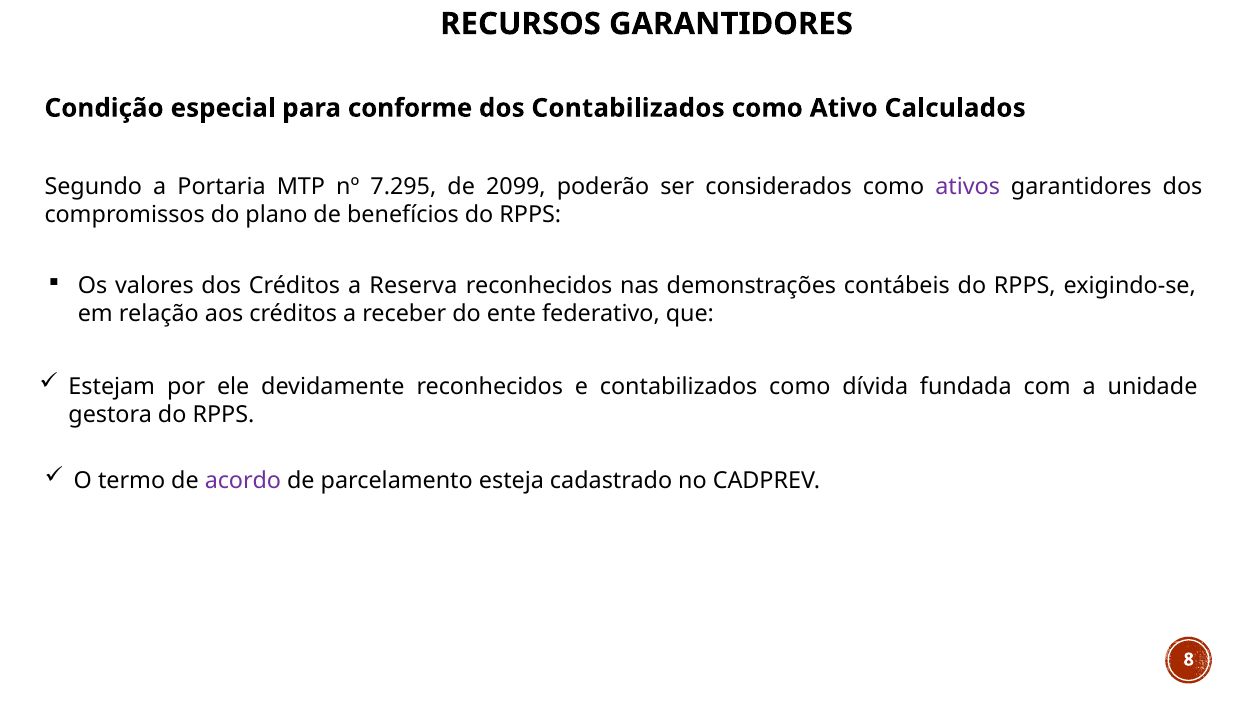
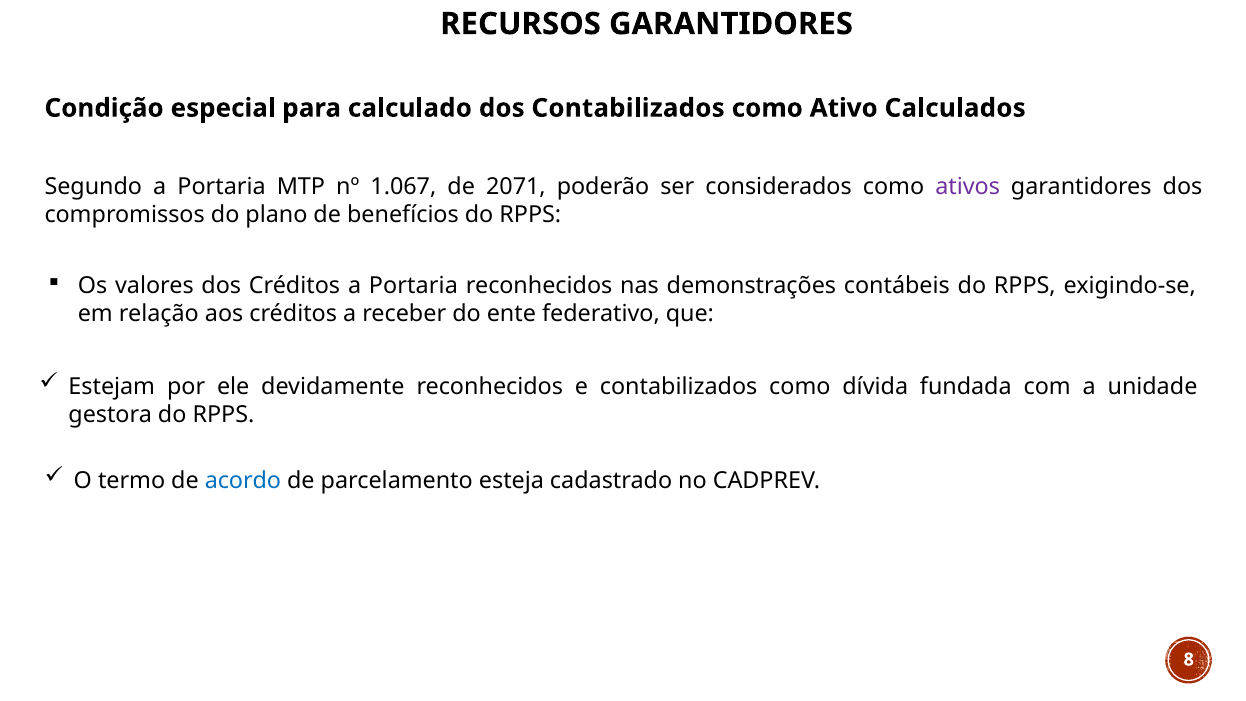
conforme: conforme -> calculado (410, 108)
7.295: 7.295 -> 1.067 (403, 187)
2099: 2099 -> 2071 (516, 187)
Créditos a Reserva: Reserva -> Portaria (413, 286)
acordo colour: purple -> blue (243, 481)
